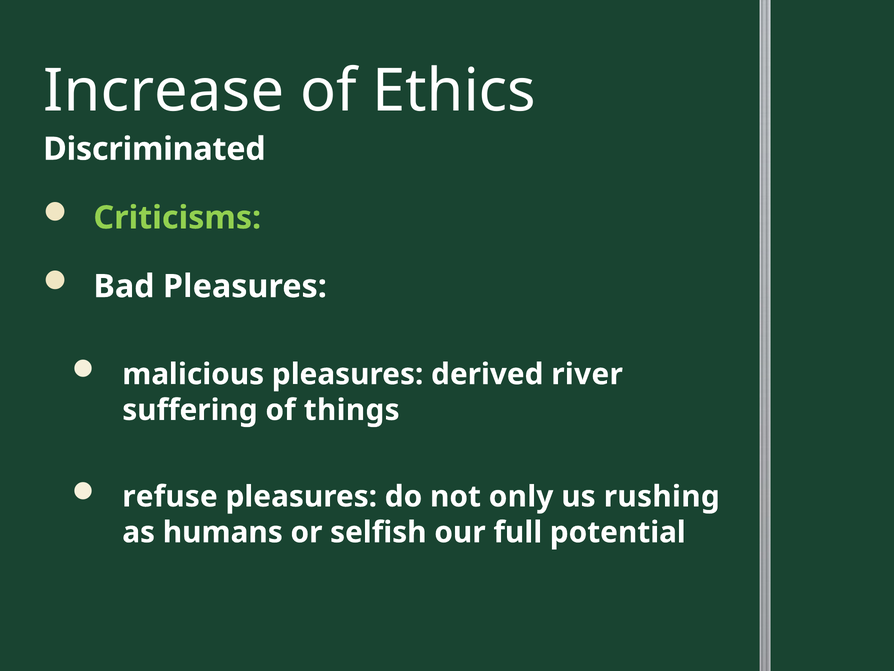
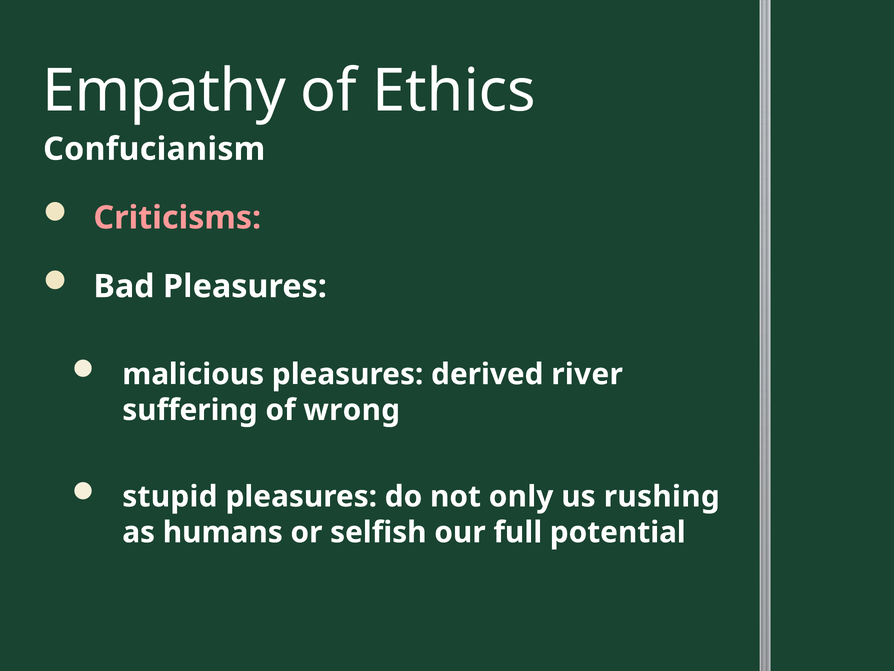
Increase: Increase -> Empathy (164, 91)
Discriminated: Discriminated -> Confucianism (154, 149)
Criticisms colour: light green -> pink (177, 218)
things: things -> wrong (352, 410)
refuse: refuse -> stupid (170, 496)
